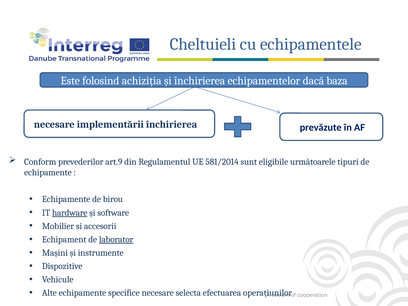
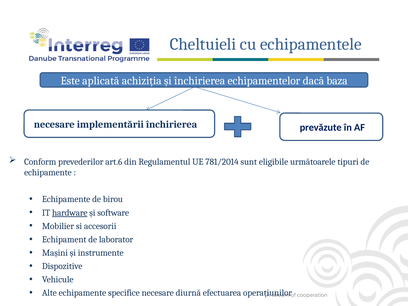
folosind: folosind -> aplicată (101, 81)
art.9: art.9 -> art.6 (114, 162)
581/2014: 581/2014 -> 781/2014 (222, 162)
laborator underline: present -> none (116, 239)
selecta: selecta -> diurnă (188, 293)
